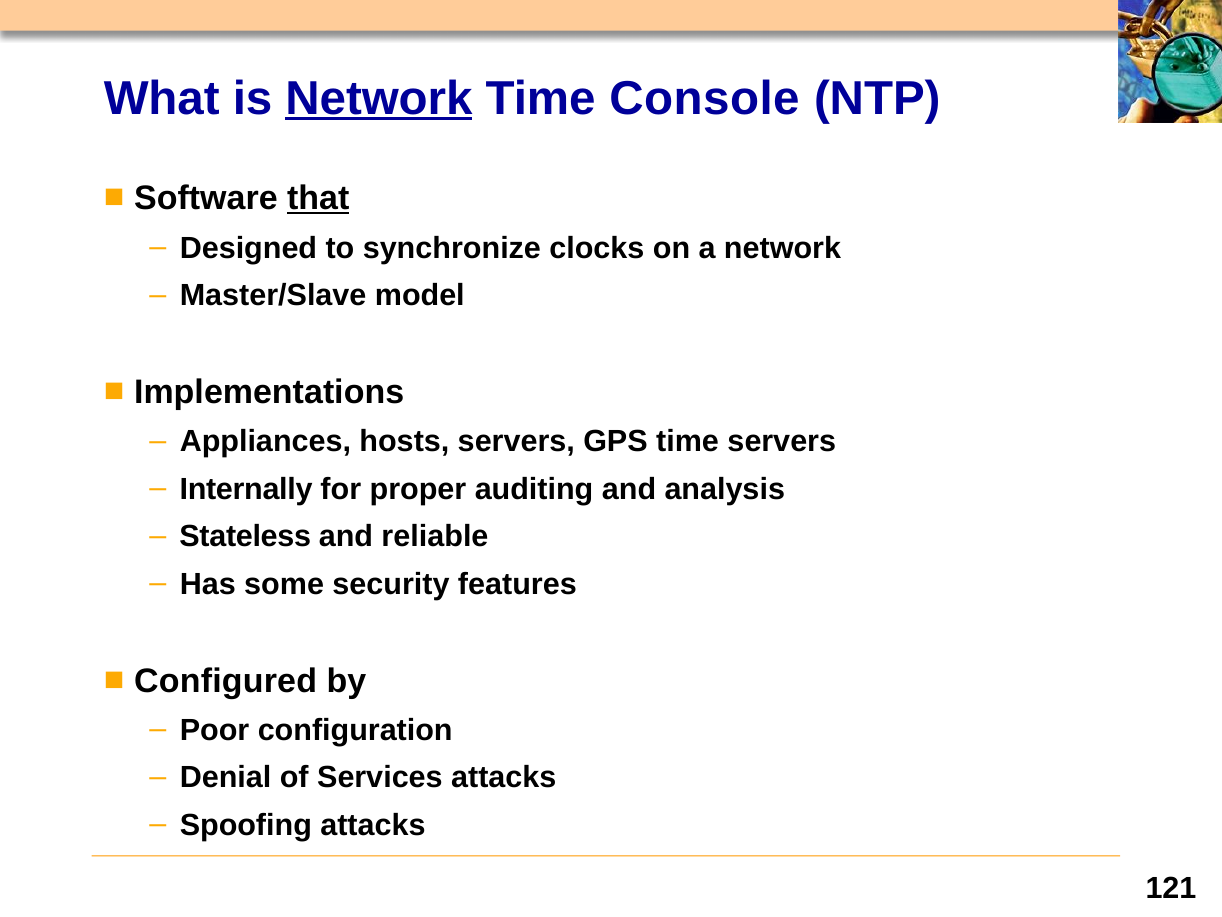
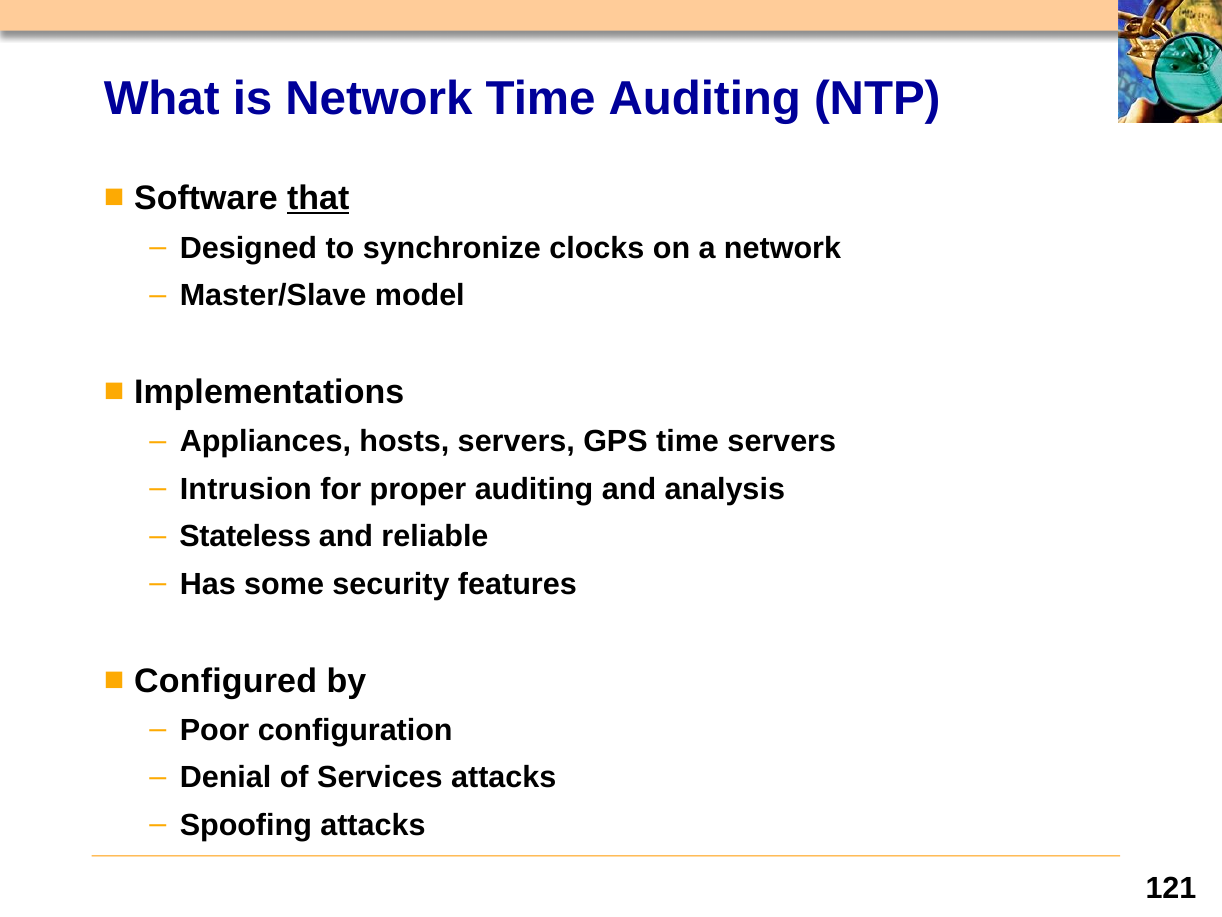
Network underline: present -> none (379, 98)
Time Console: Console -> Auditing (705, 98)
Internally: Internally -> Intrusion (246, 489)
